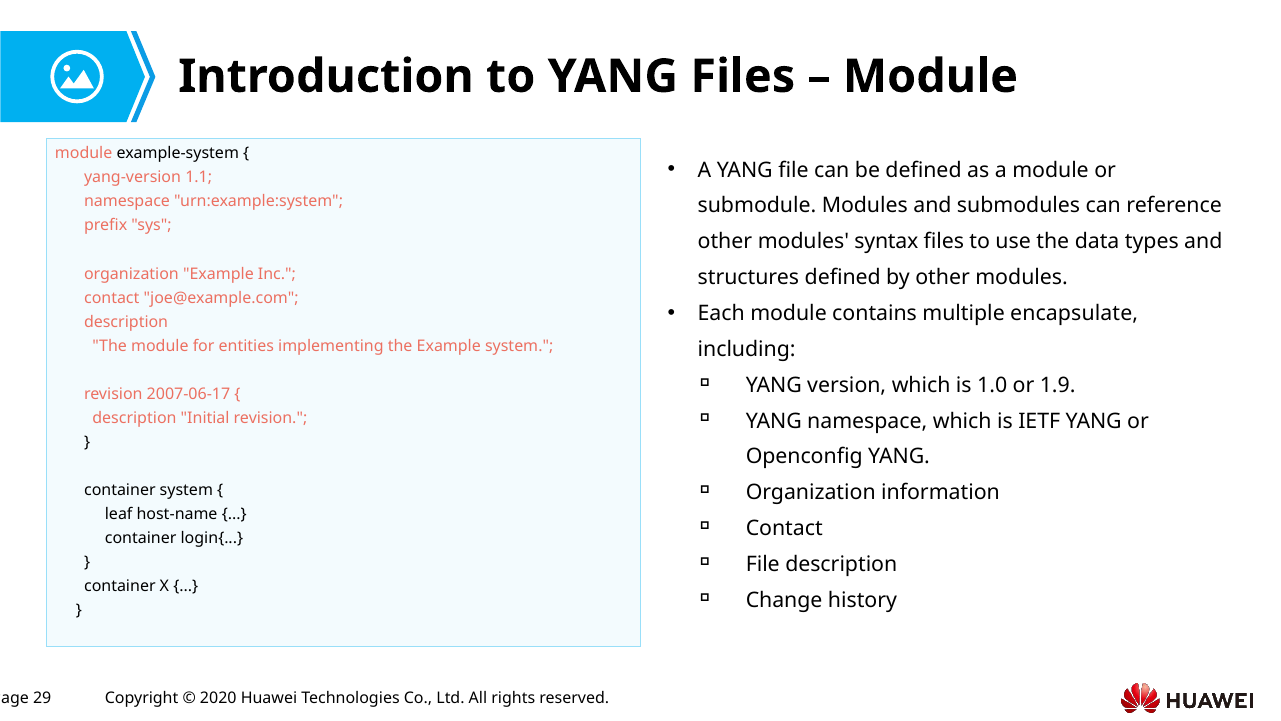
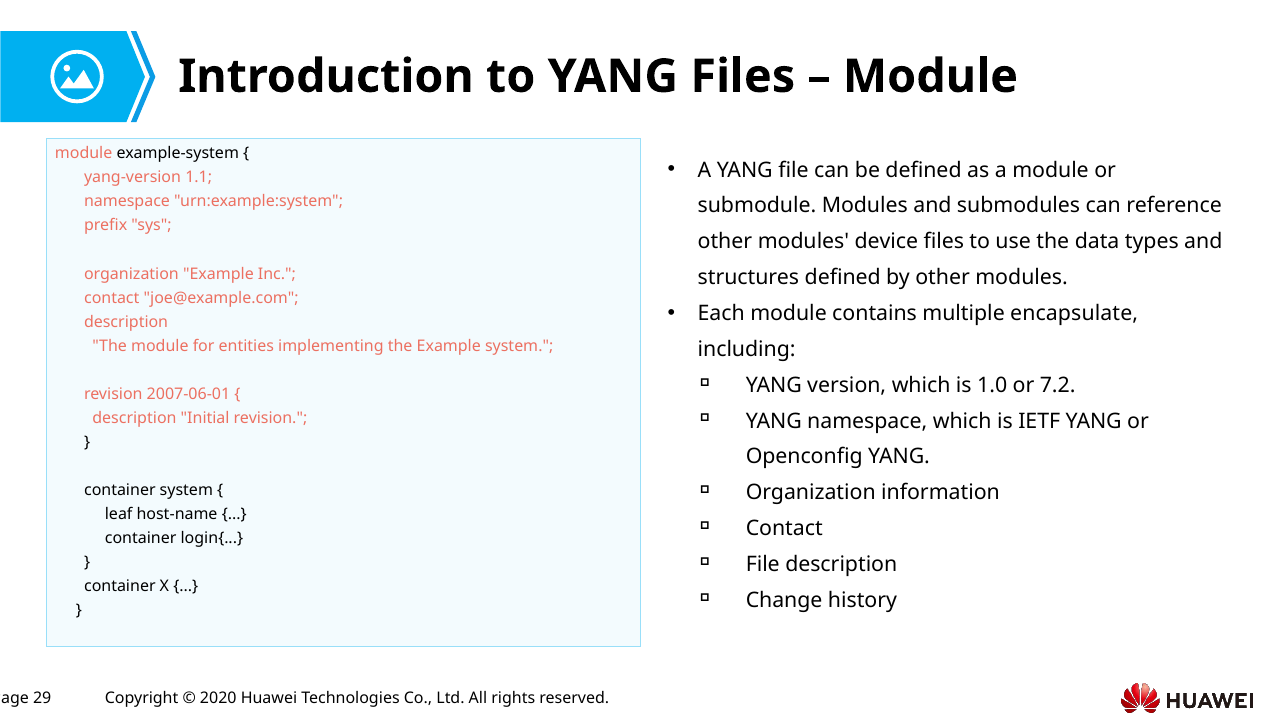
syntax: syntax -> device (886, 242)
1.9: 1.9 -> 7.2 (1058, 385)
2007-06-17: 2007-06-17 -> 2007-06-01 (188, 394)
